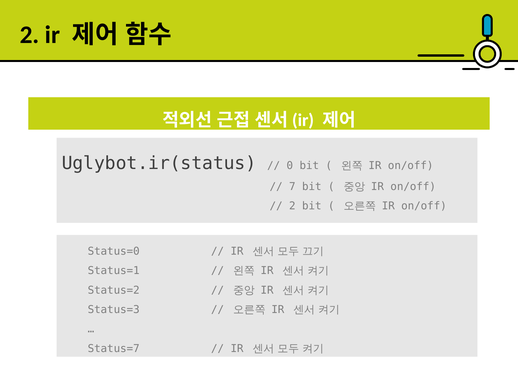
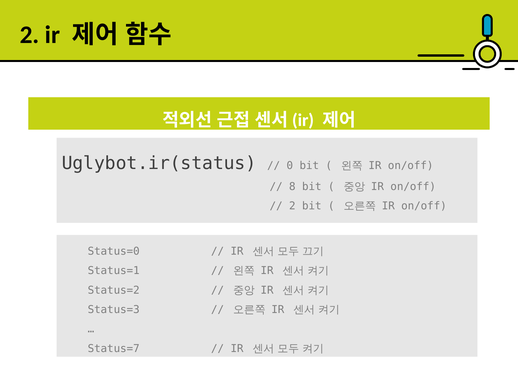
7: 7 -> 8 (292, 186)
